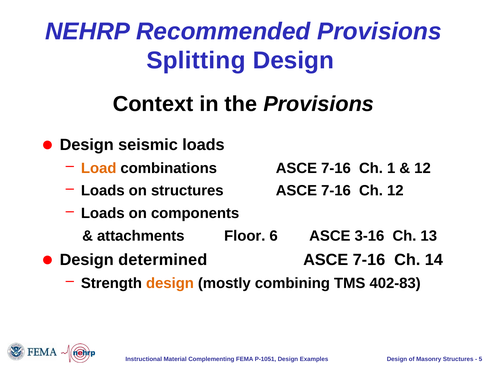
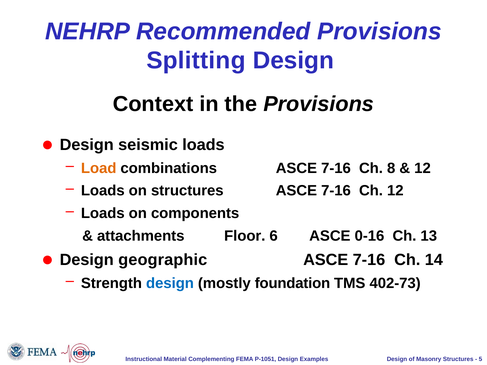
1: 1 -> 8 (391, 168)
3-16: 3-16 -> 0-16 (369, 236)
determined: determined -> geographic (163, 260)
design colour: orange -> blue (170, 283)
combining: combining -> foundation (292, 283)
402-83: 402-83 -> 402-73 (395, 283)
